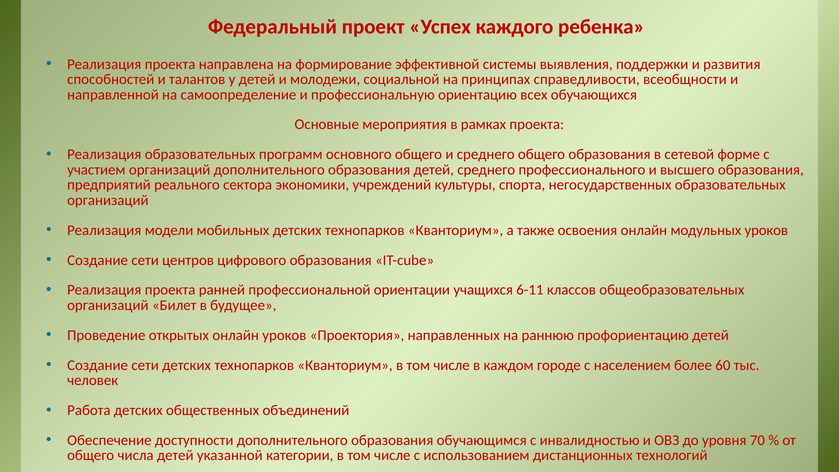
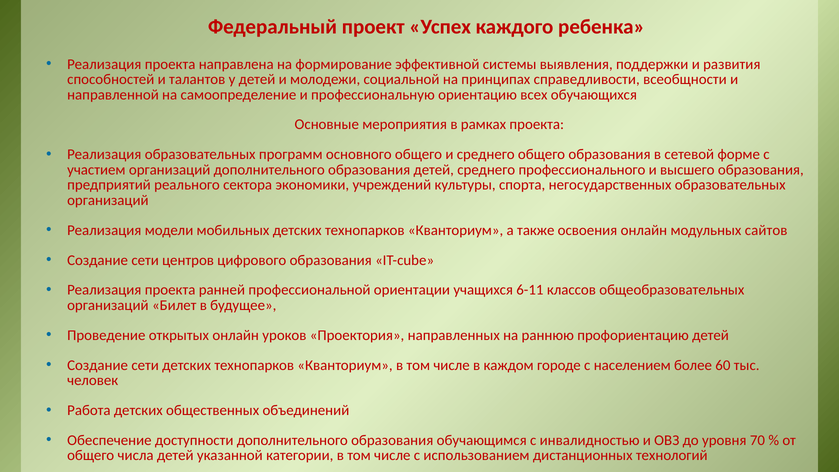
модульных уроков: уроков -> сайтов (766, 230)
